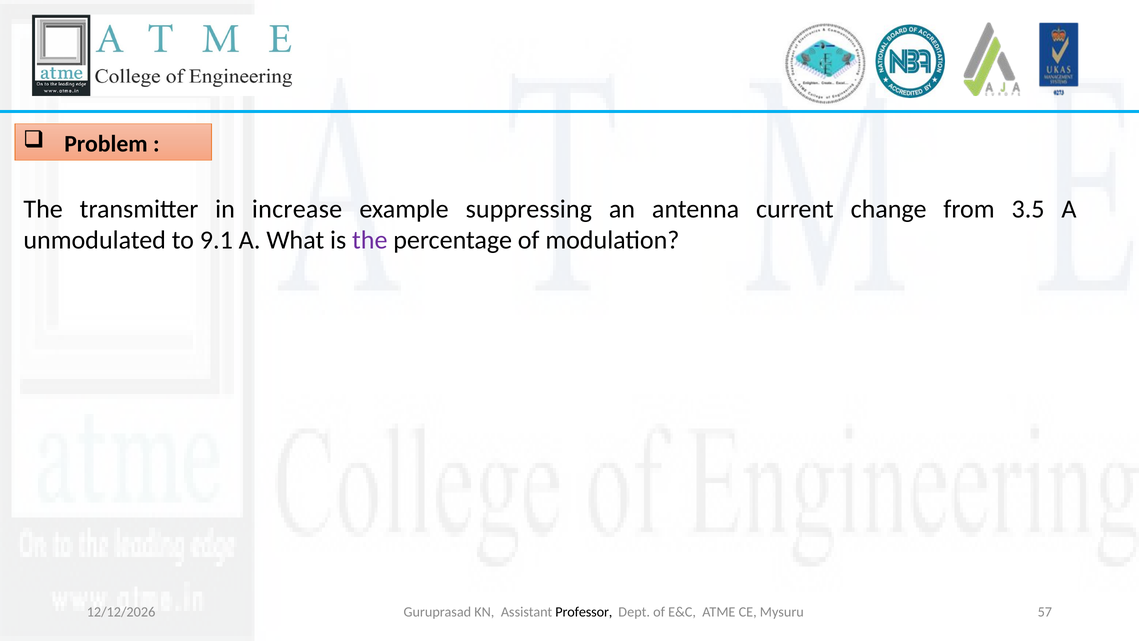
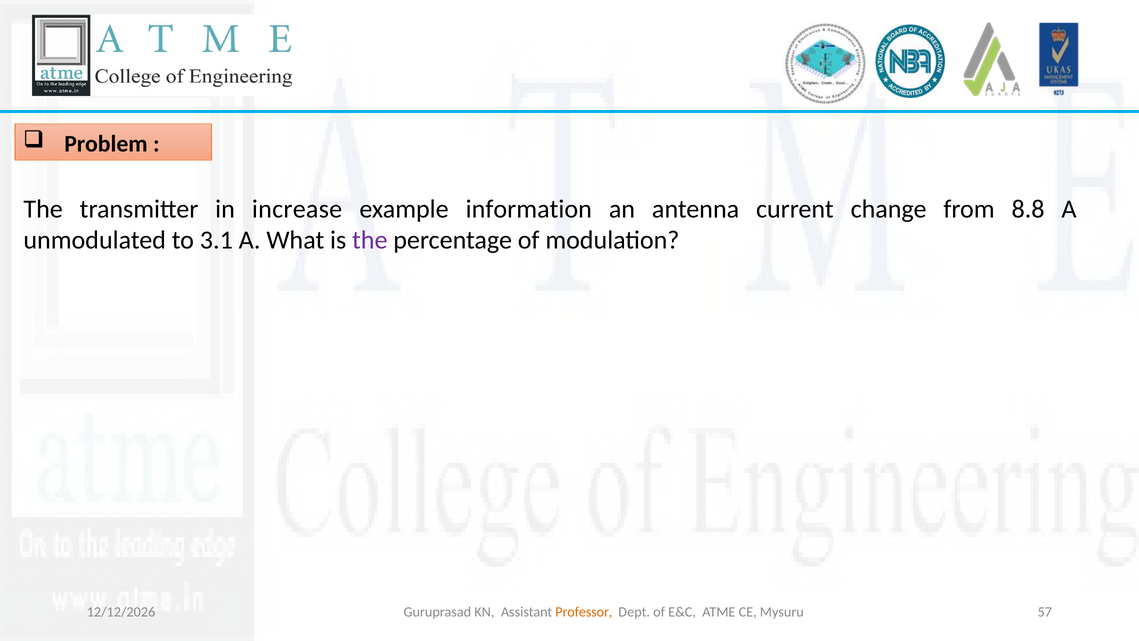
suppressing: suppressing -> information (529, 209)
3.5: 3.5 -> 8.8 (1028, 209)
9.1: 9.1 -> 3.1 (216, 240)
Professor colour: black -> orange (584, 612)
